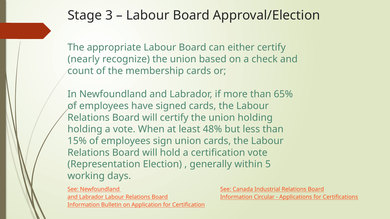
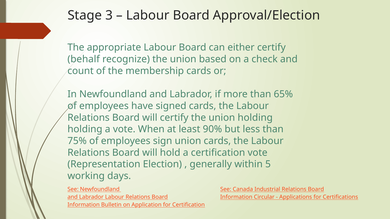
nearly: nearly -> behalf (84, 59)
48%: 48% -> 90% (212, 129)
15%: 15% -> 75% (77, 141)
